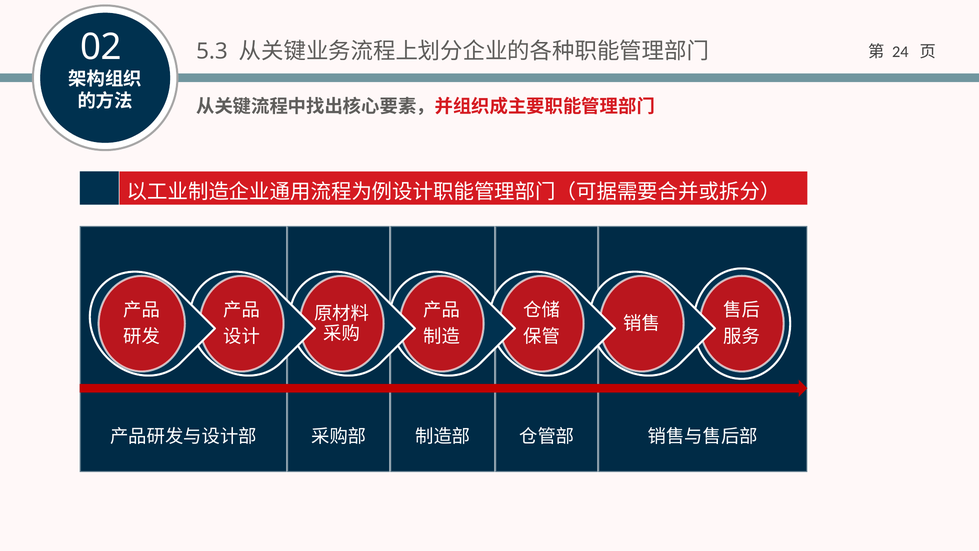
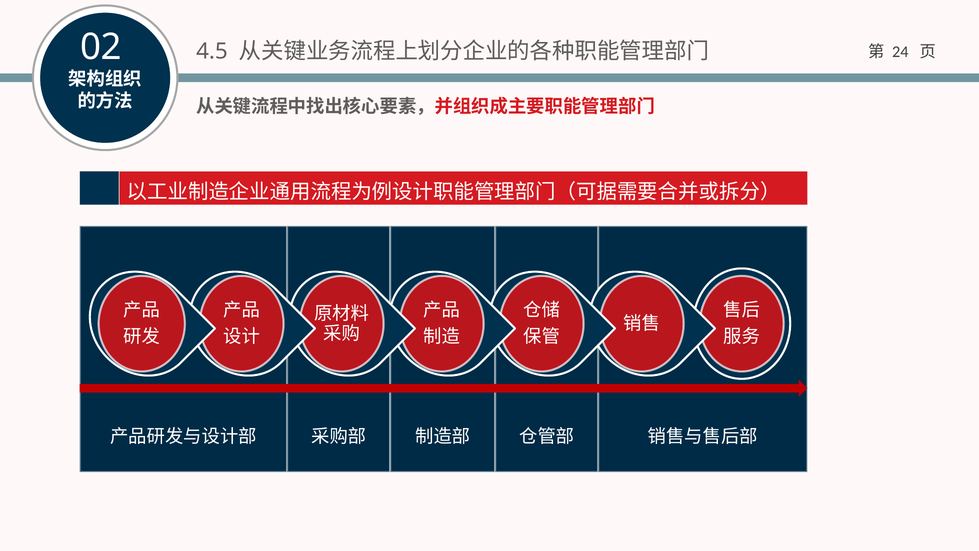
5.3: 5.3 -> 4.5 (212, 51)
